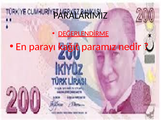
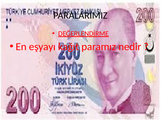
parayı: parayı -> eşyayı (42, 47)
